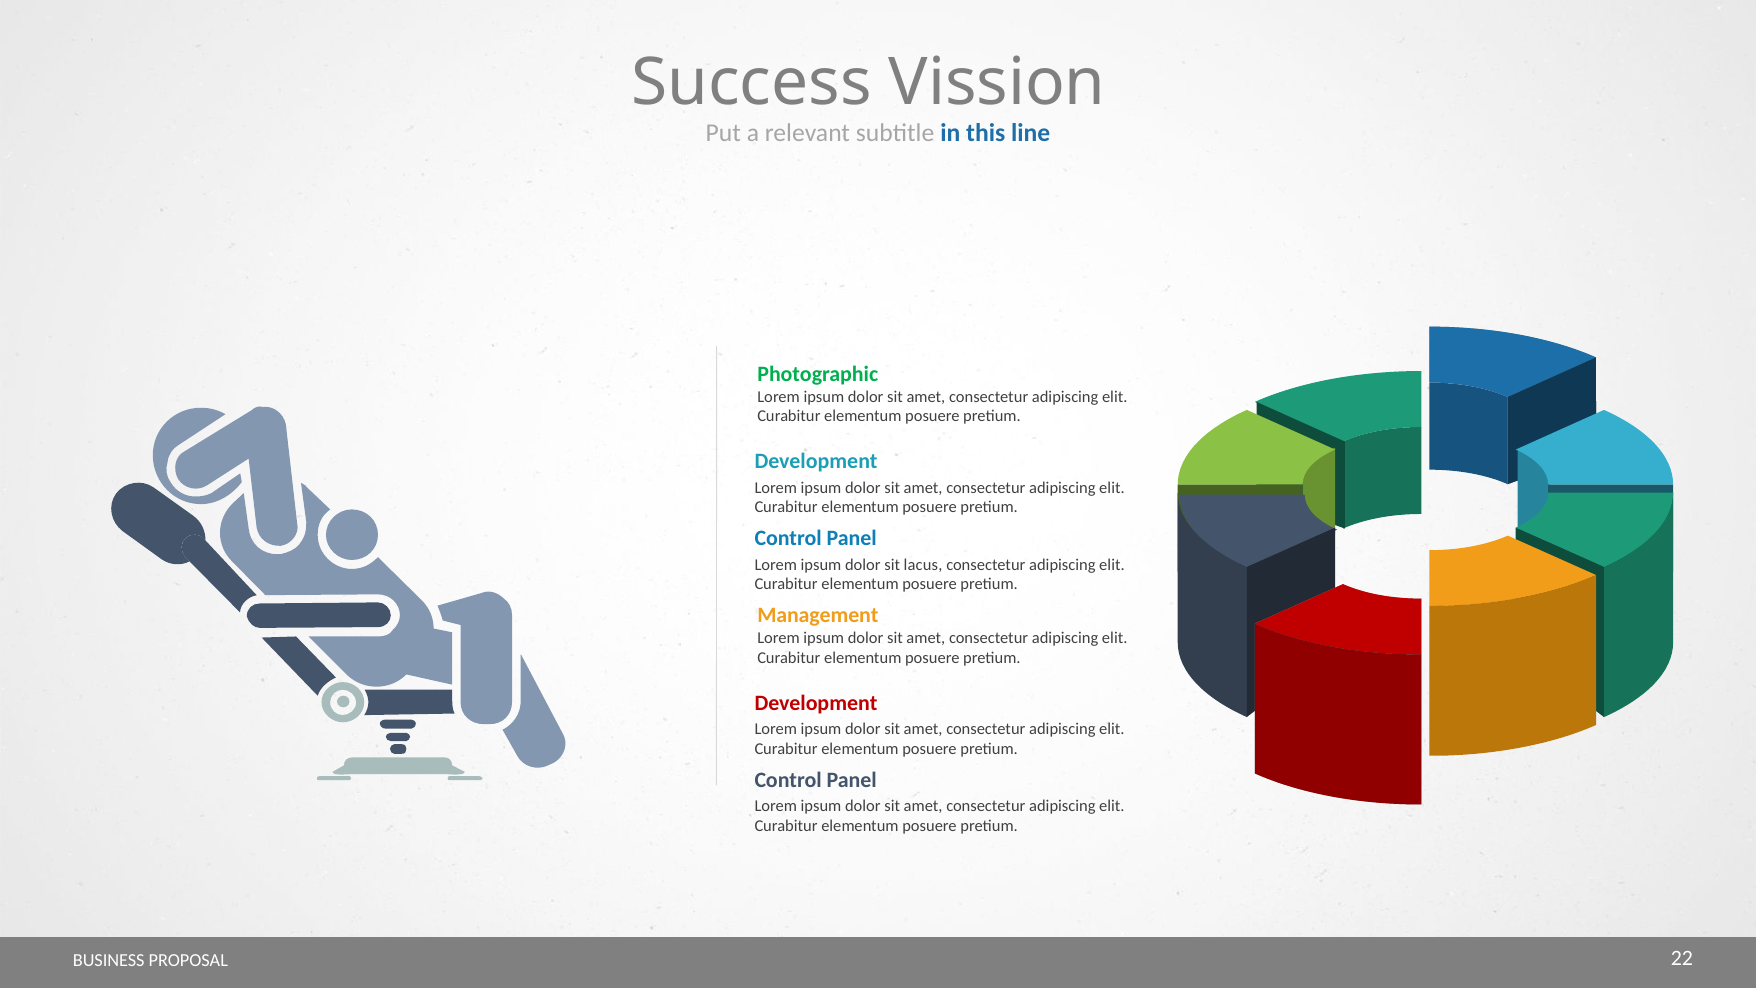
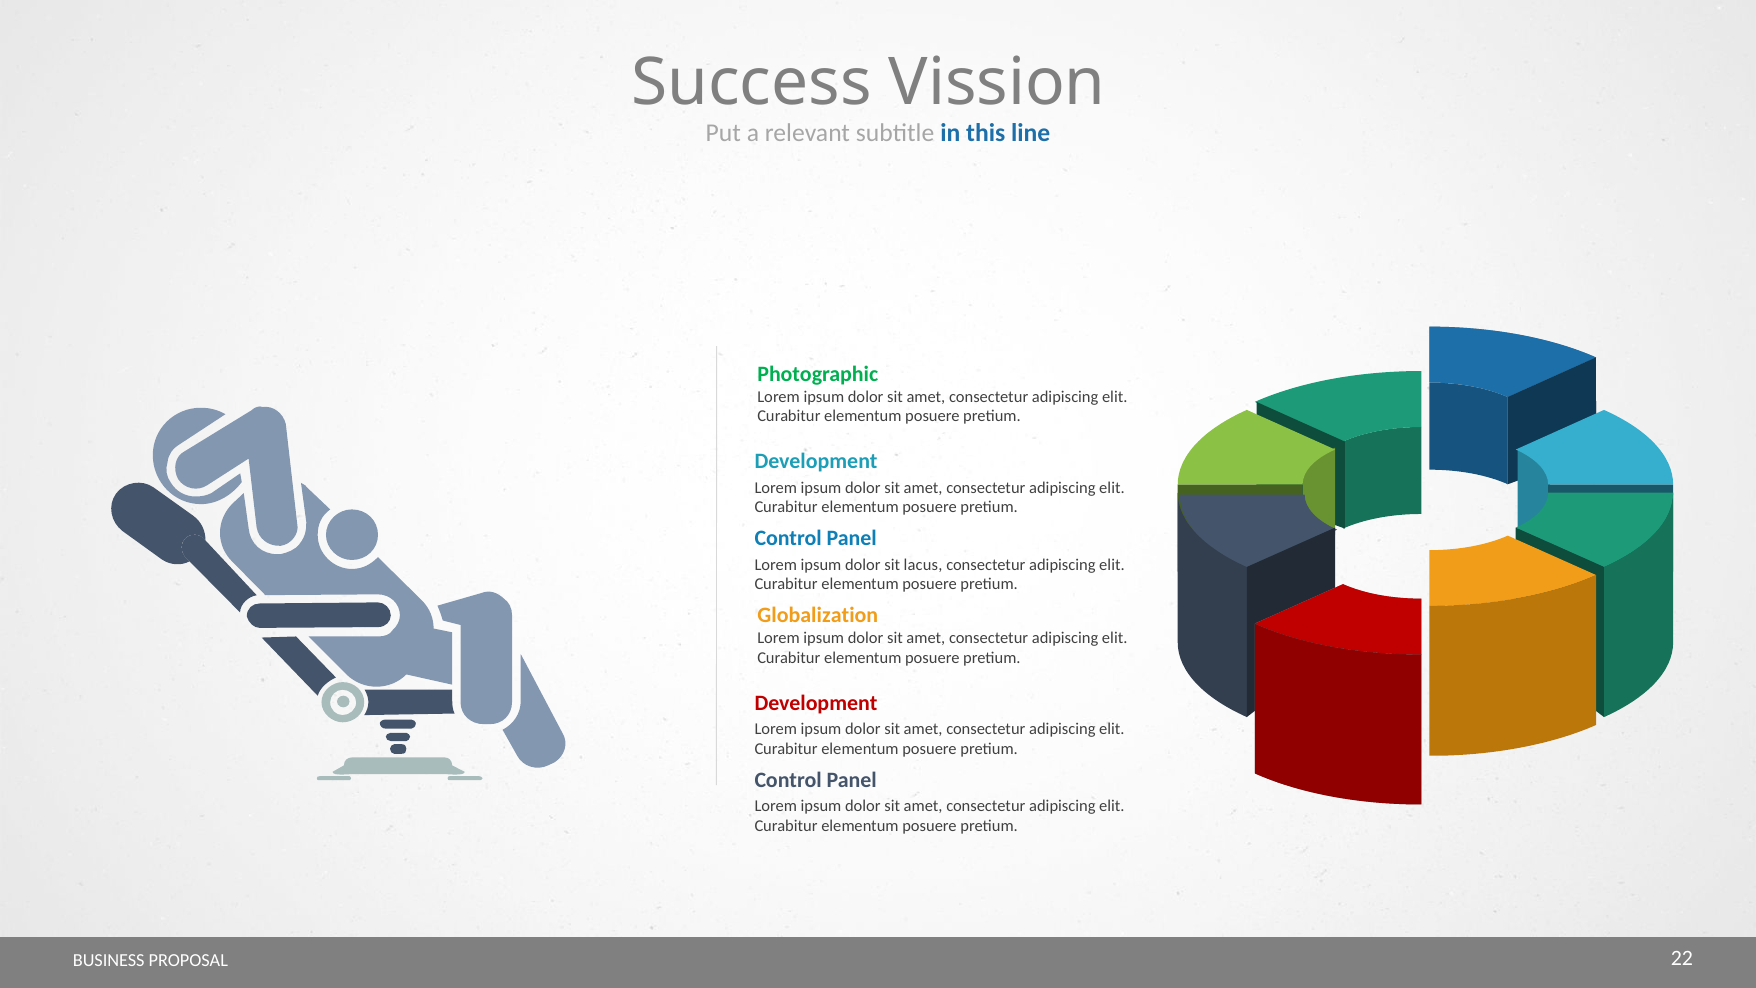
Management: Management -> Globalization (818, 615)
